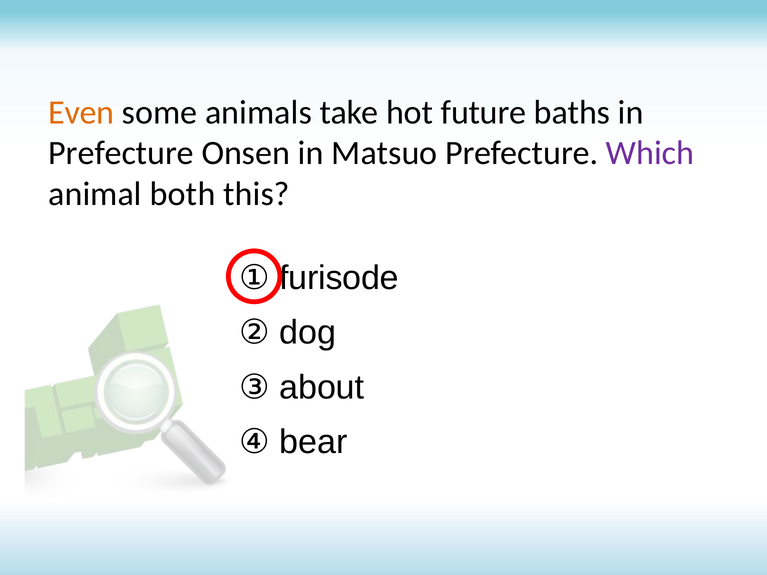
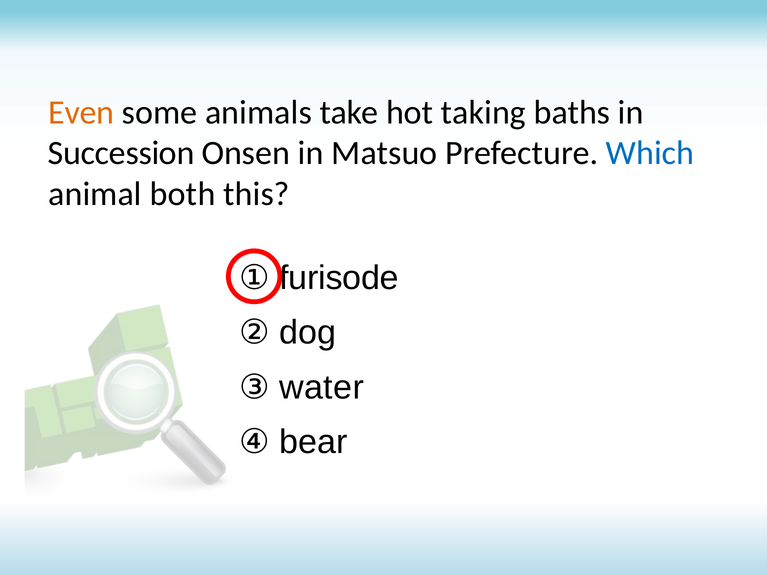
future: future -> taking (483, 112)
Prefecture: Prefecture -> Succession (121, 153)
Which colour: purple -> blue (650, 153)
about: about -> water (322, 388)
